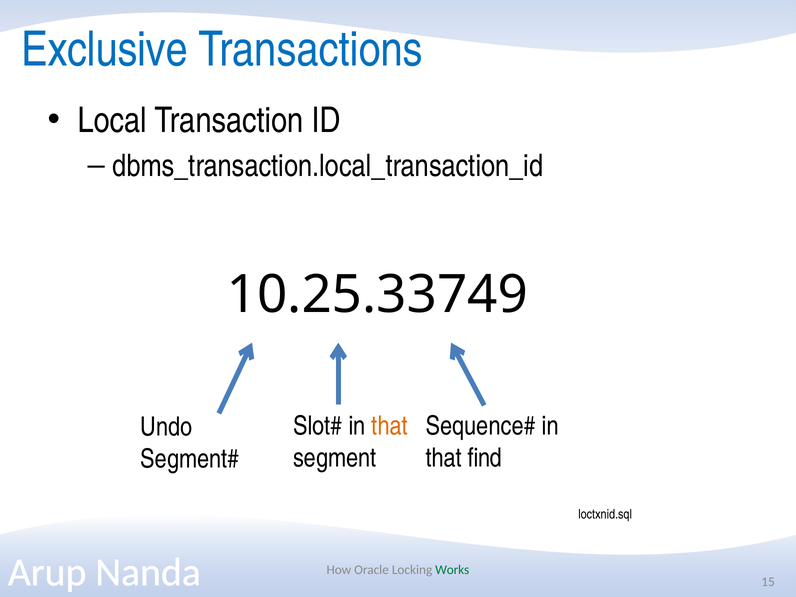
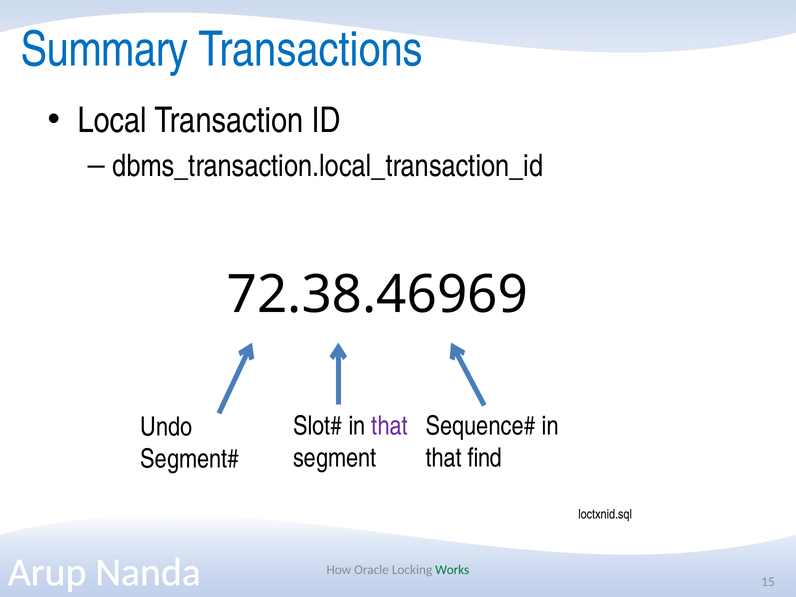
Exclusive: Exclusive -> Summary (105, 50)
10.25.33749: 10.25.33749 -> 72.38.46969 (377, 295)
that colour: orange -> purple (390, 426)
